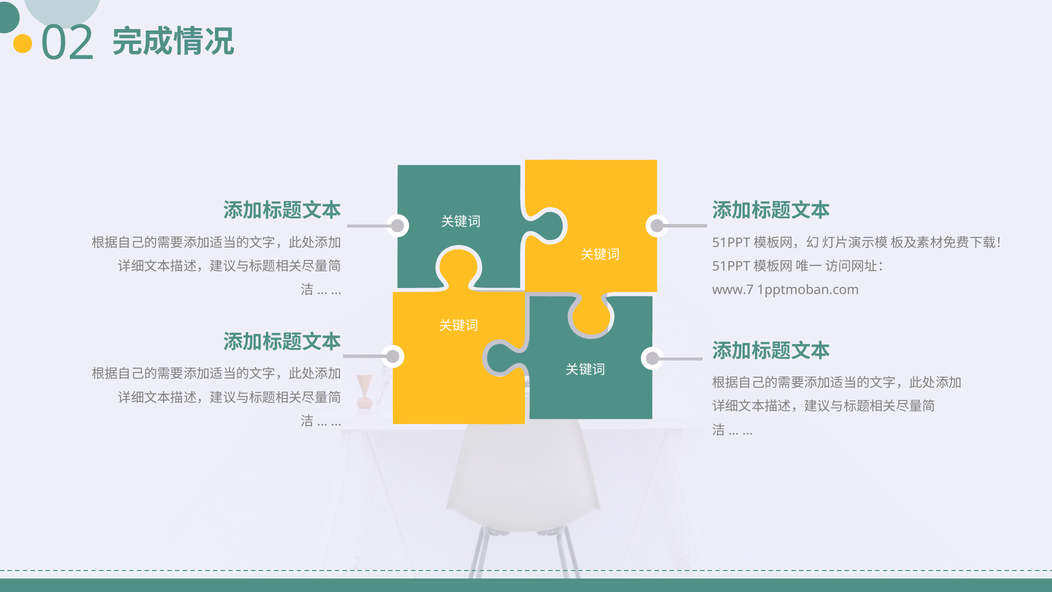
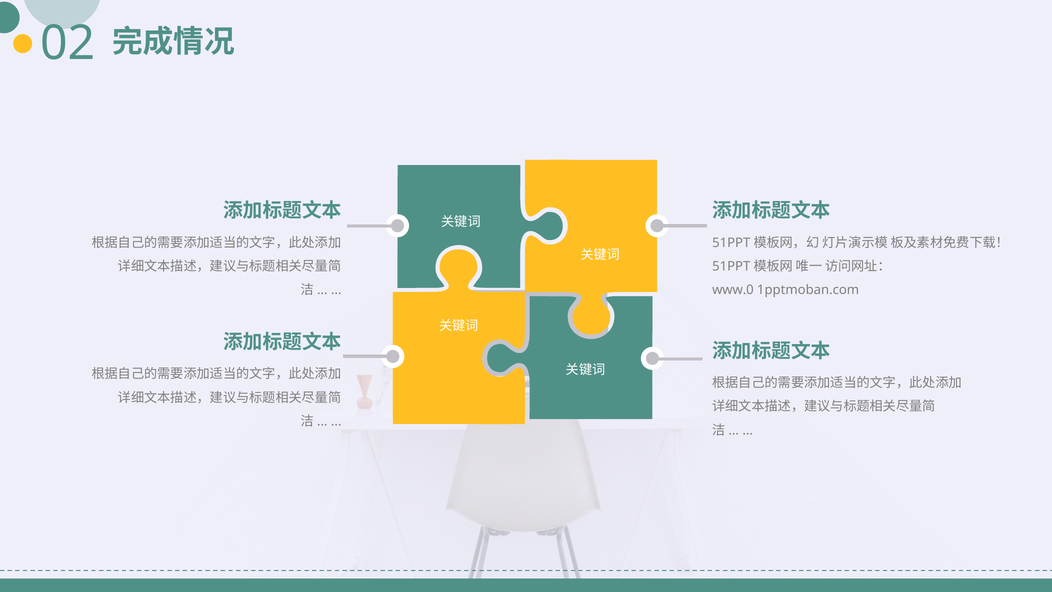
www.7: www.7 -> www.0 (733, 290)
